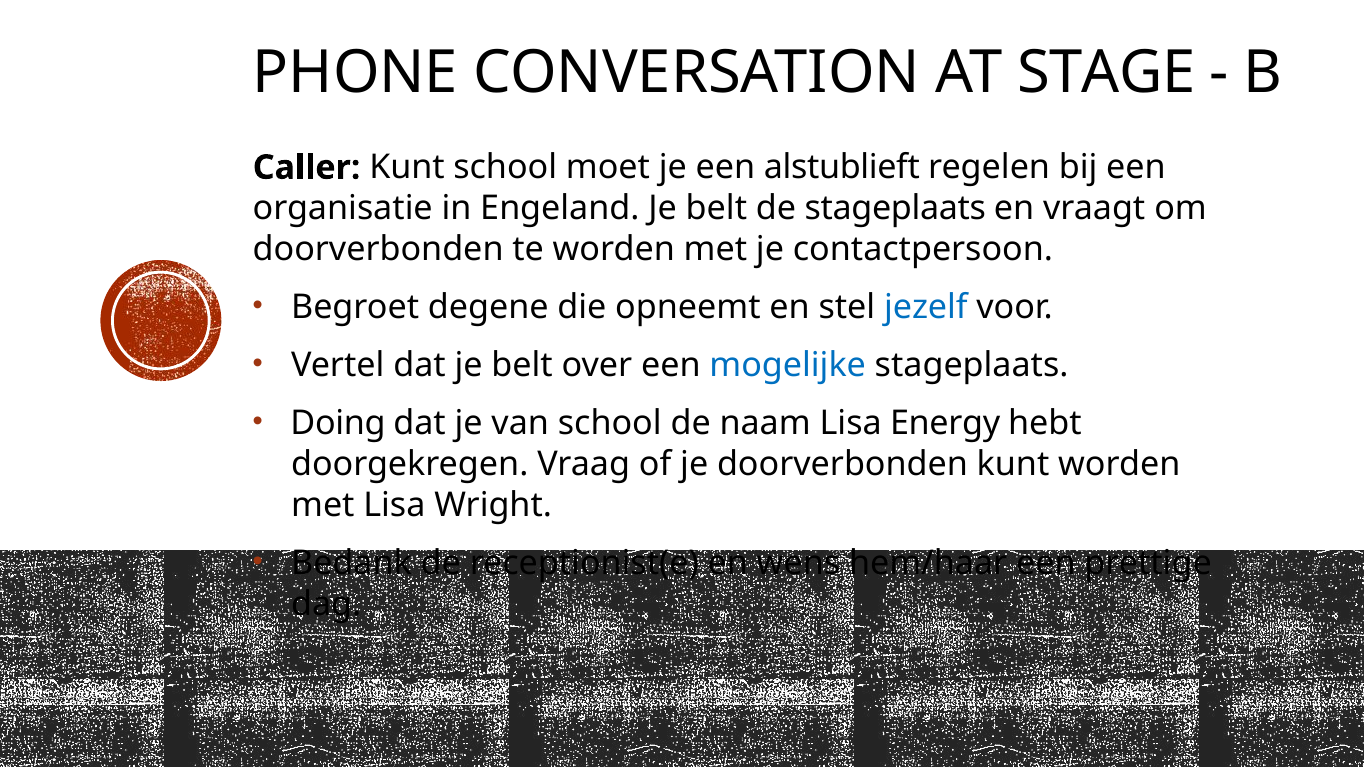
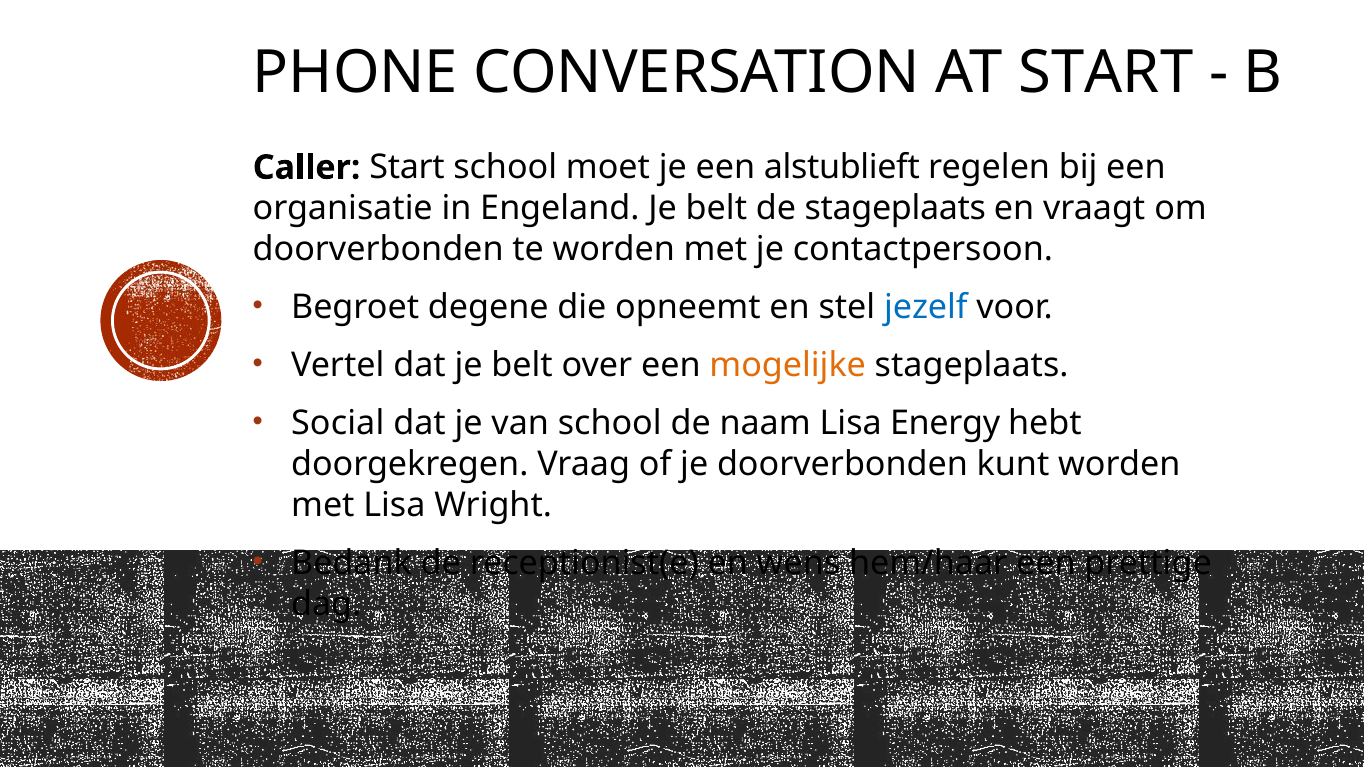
AT STAGE: STAGE -> START (1106, 73)
Caller Kunt: Kunt -> Start (407, 168)
mogelijke colour: blue -> orange (788, 365)
Doing: Doing -> Social (338, 423)
